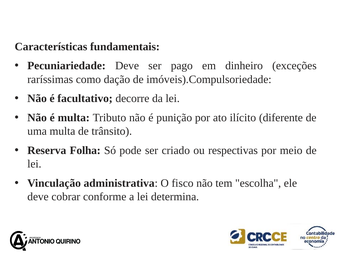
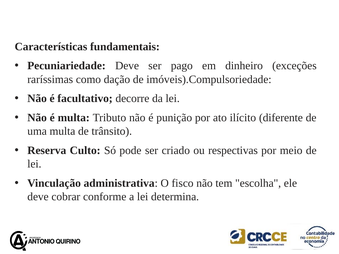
Folha: Folha -> Culto (85, 151)
